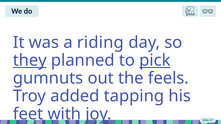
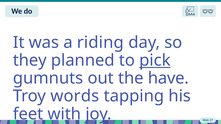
they underline: present -> none (30, 60)
feels: feels -> have (168, 78)
added: added -> words (75, 96)
